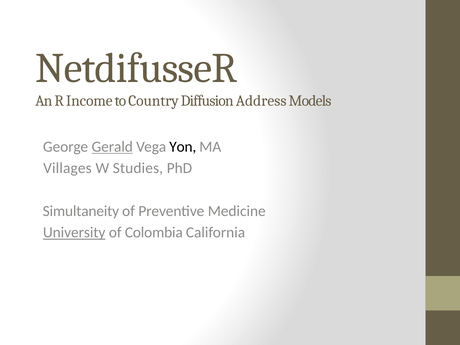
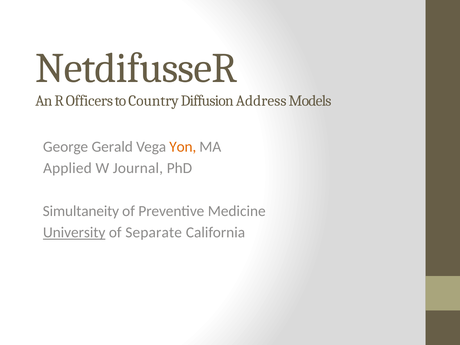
Income: Income -> Officers (89, 101)
Gerald underline: present -> none (112, 147)
Yon colour: black -> orange (183, 147)
Villages: Villages -> Applied (67, 168)
Studies: Studies -> Journal (138, 168)
Colombia: Colombia -> Separate (154, 233)
